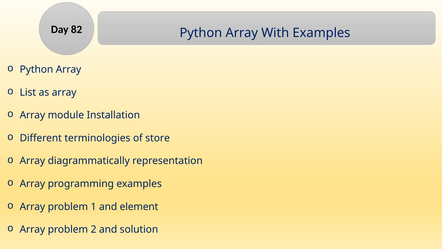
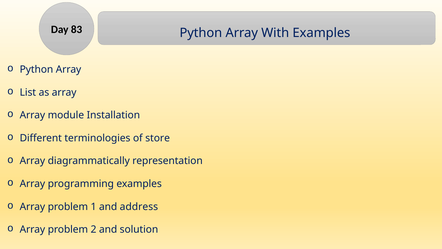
82: 82 -> 83 (77, 29)
element: element -> address (139, 206)
